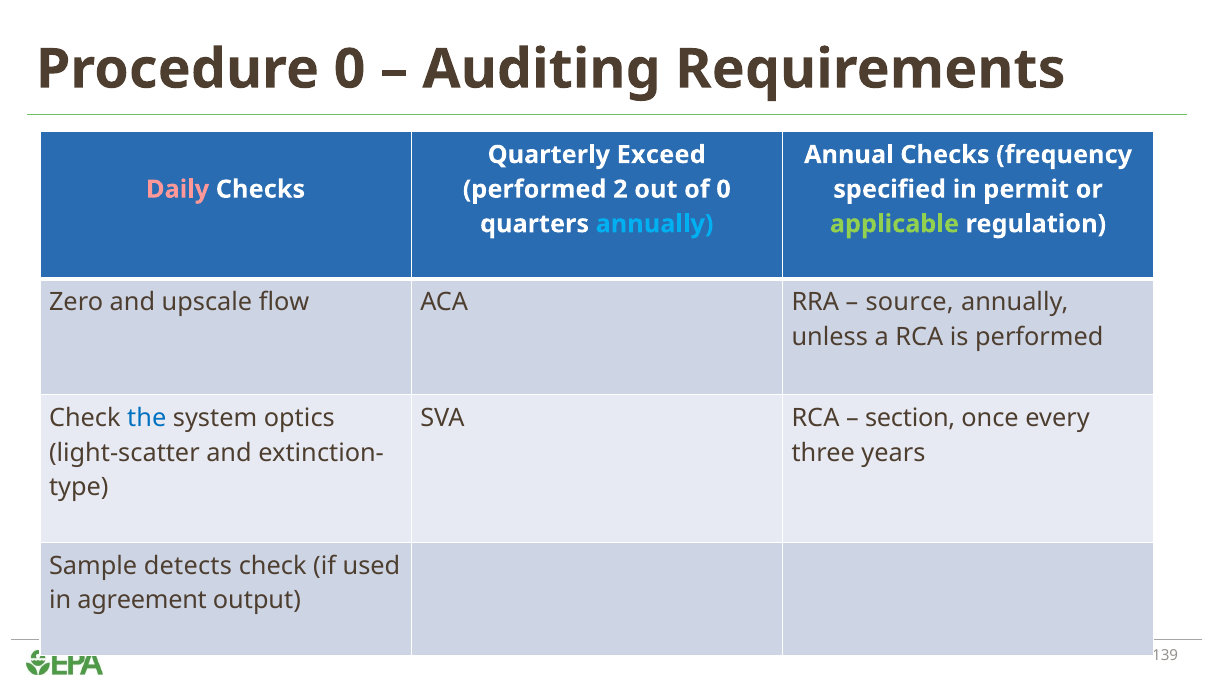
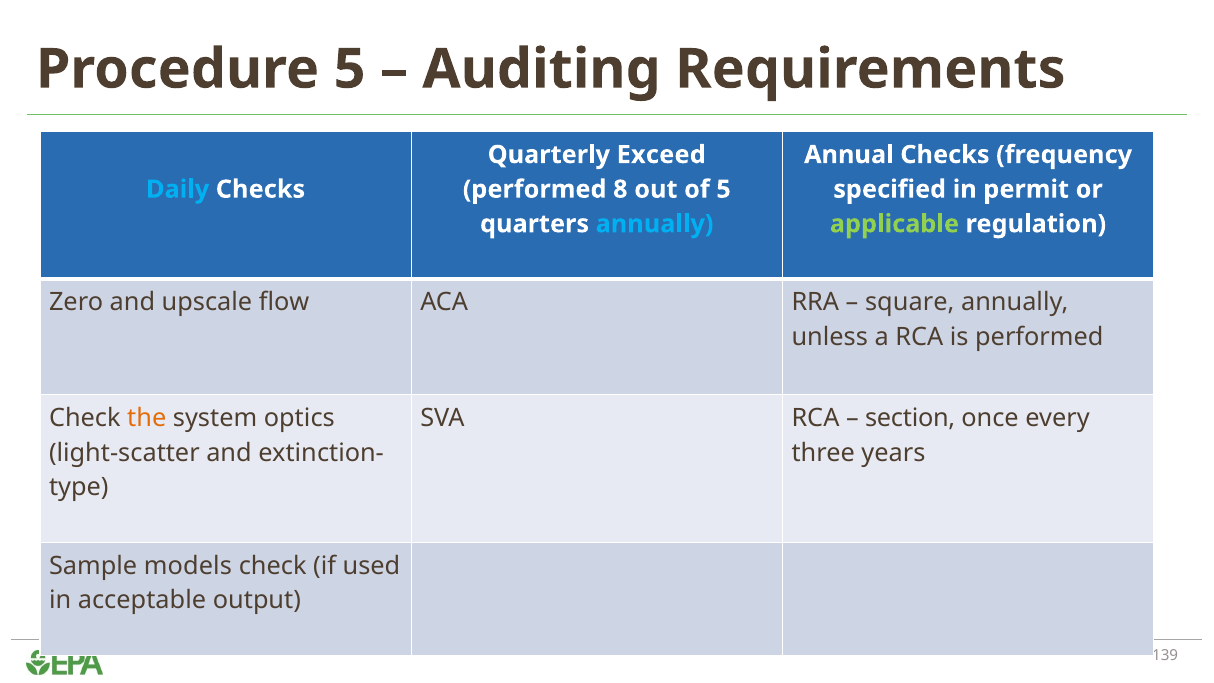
Procedure 0: 0 -> 5 (350, 69)
Daily colour: pink -> light blue (178, 189)
2: 2 -> 8 (620, 189)
of 0: 0 -> 5 (724, 189)
source: source -> square (910, 302)
the colour: blue -> orange (147, 418)
detects: detects -> models (188, 566)
agreement: agreement -> acceptable (142, 600)
